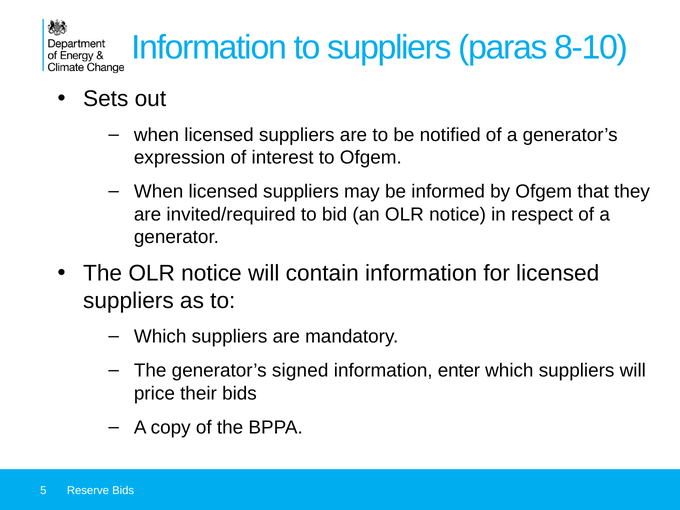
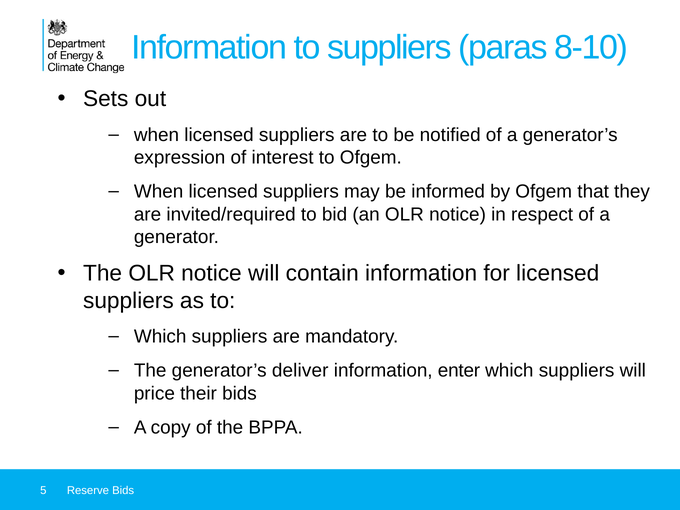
signed: signed -> deliver (300, 371)
